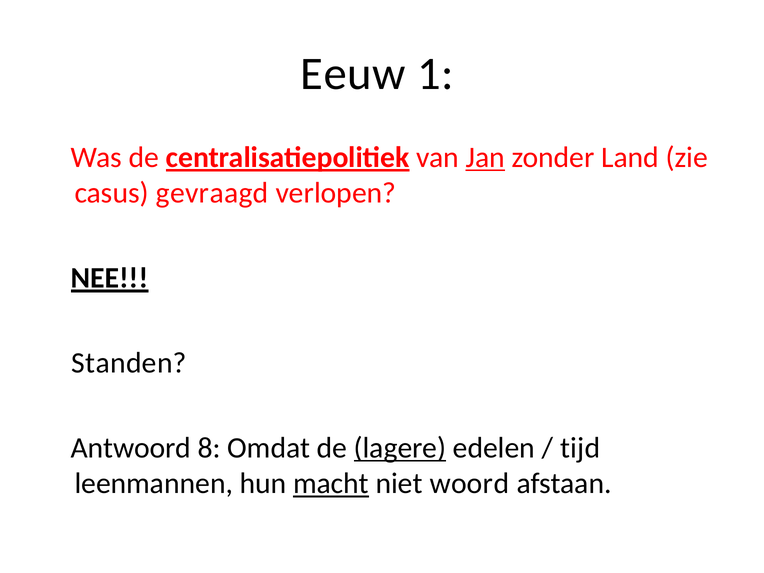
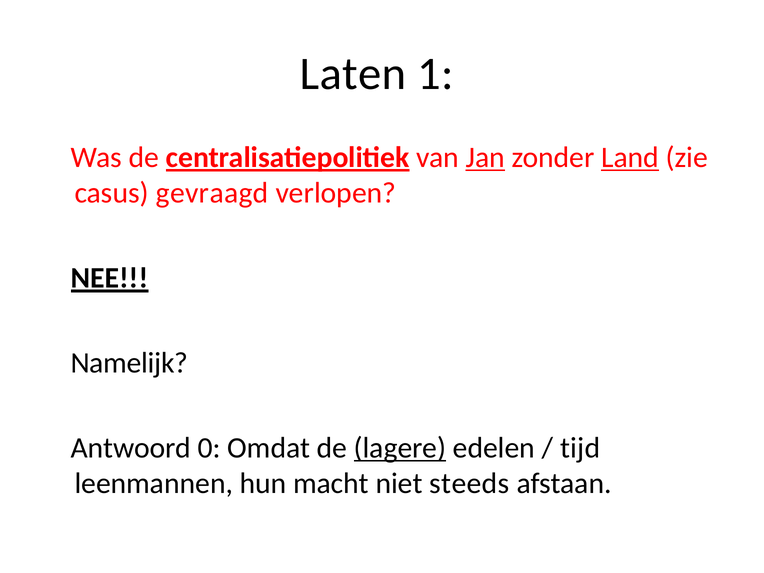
Eeuw: Eeuw -> Laten (353, 74)
Land underline: none -> present (630, 157)
Standen: Standen -> Namelijk (129, 363)
8: 8 -> 0 (209, 448)
macht underline: present -> none (331, 484)
woord: woord -> steeds (469, 484)
